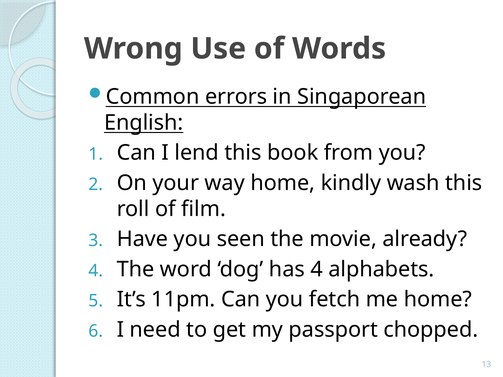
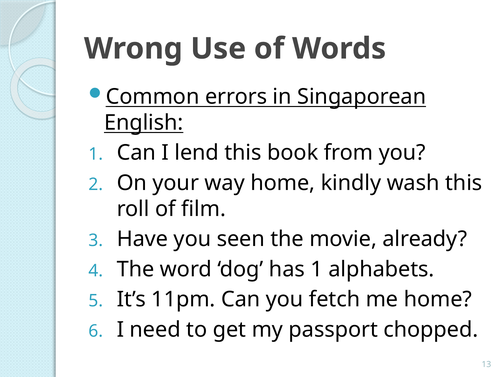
has 4: 4 -> 1 (317, 269)
